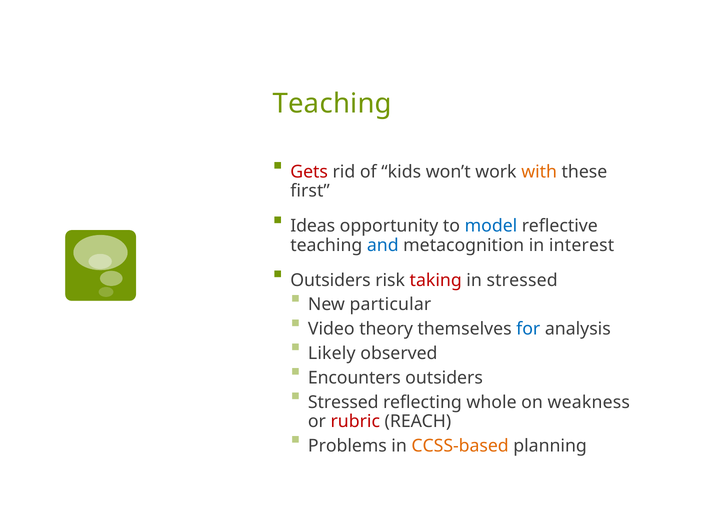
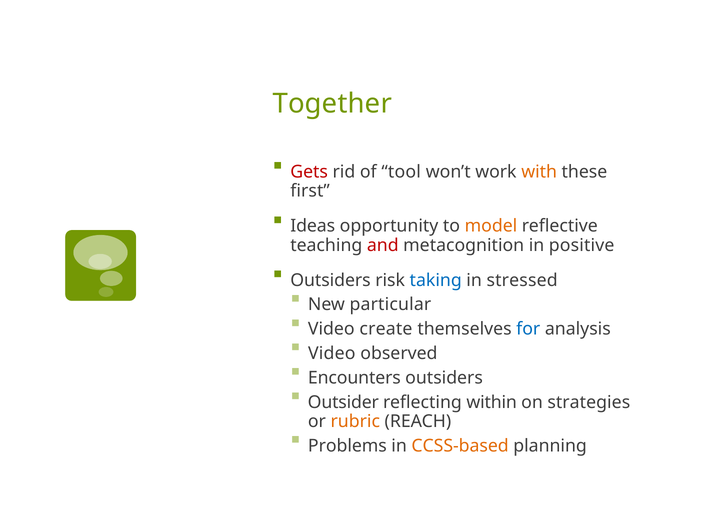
Teaching: Teaching -> Together (332, 104)
kids: kids -> tool (401, 172)
model colour: blue -> orange (491, 226)
and colour: blue -> red (383, 245)
interest: interest -> positive (582, 245)
taking colour: red -> blue (436, 280)
theory: theory -> create (386, 329)
Likely: Likely -> Video (332, 353)
Stressed: Stressed -> Outsider (343, 402)
whole: whole -> within (492, 402)
weakness: weakness -> strategies (589, 402)
rubric colour: red -> orange (355, 421)
